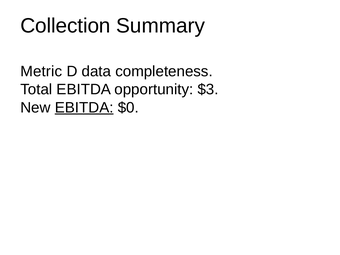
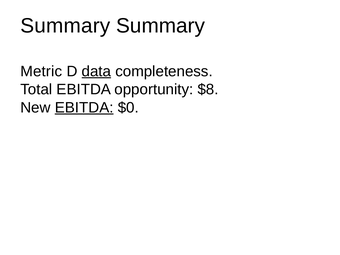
Collection: Collection -> Summary (65, 26)
data underline: none -> present (96, 71)
$3: $3 -> $8 (208, 89)
